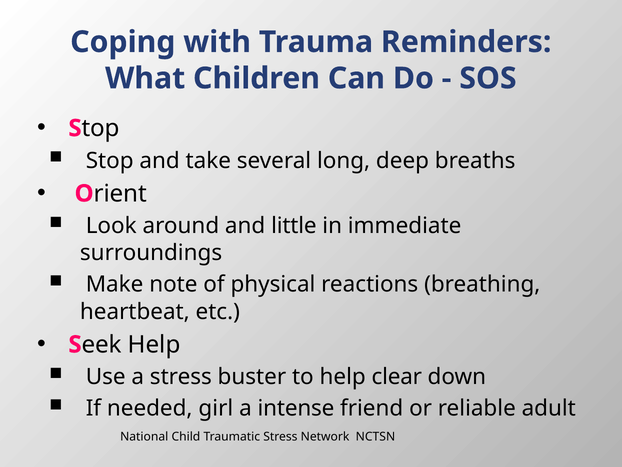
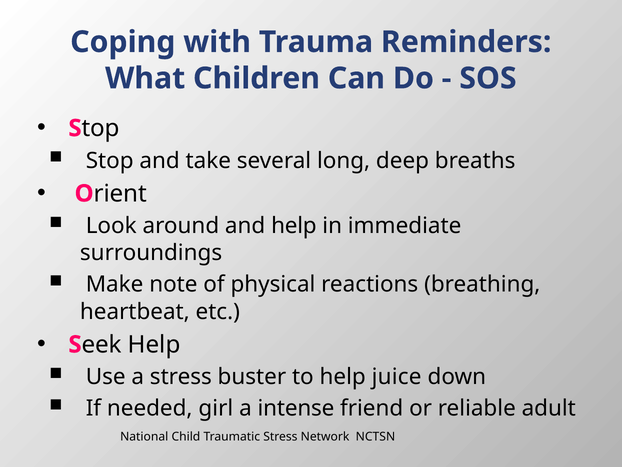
and little: little -> help (294, 226)
clear: clear -> juice (397, 377)
